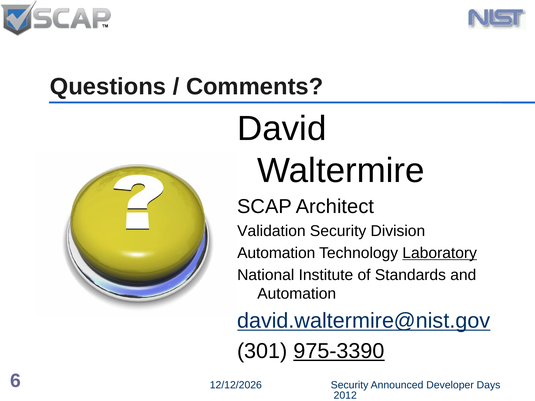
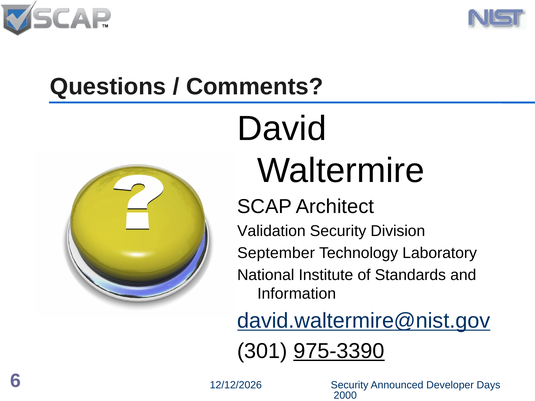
Automation: Automation -> September (276, 253)
Laboratory underline: present -> none (440, 253)
Automation: Automation -> Information (297, 294)
2012: 2012 -> 2000 (345, 396)
